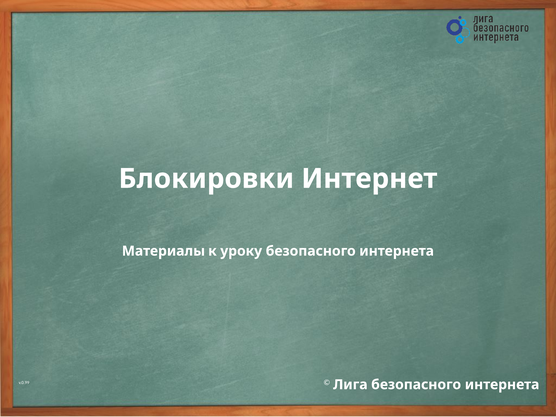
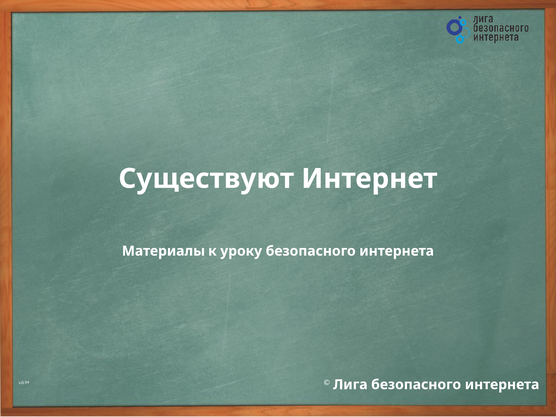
Блокировки: Блокировки -> Существуют (206, 179)
